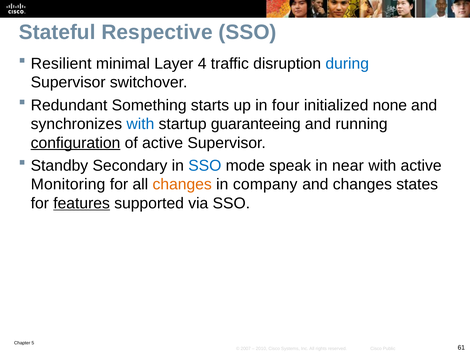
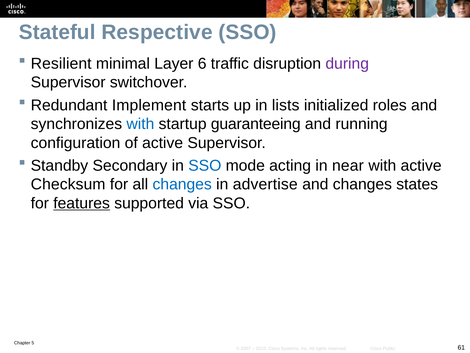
4: 4 -> 6 (202, 64)
during colour: blue -> purple (347, 64)
Something: Something -> Implement (149, 105)
four: four -> lists (286, 105)
none: none -> roles (390, 105)
configuration underline: present -> none (76, 143)
speak: speak -> acting (290, 165)
Monitoring: Monitoring -> Checksum (68, 184)
changes colour: orange -> blue (182, 184)
company: company -> advertise (265, 184)
